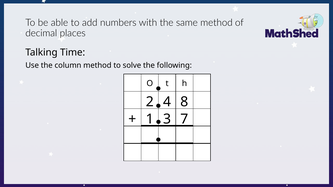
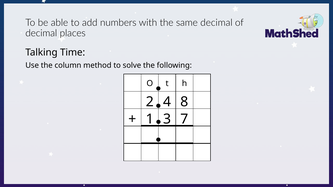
same method: method -> decimal (216, 23)
